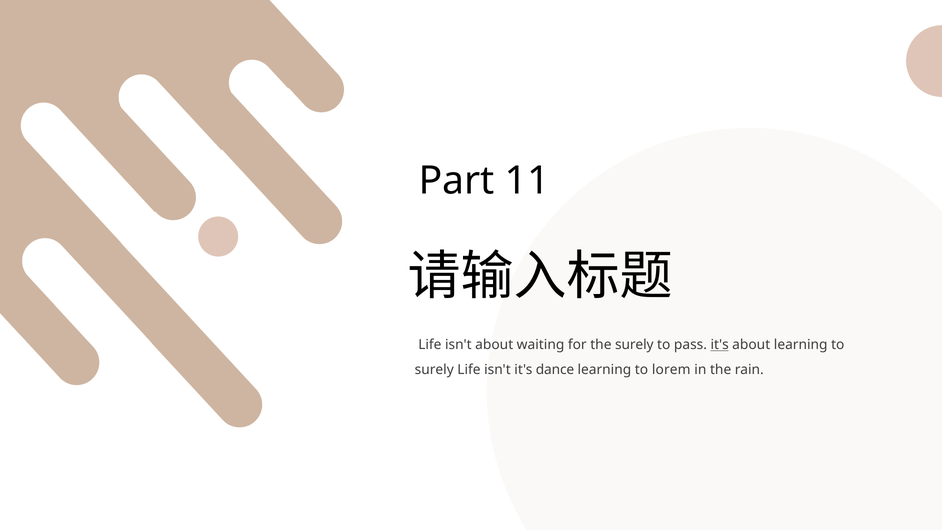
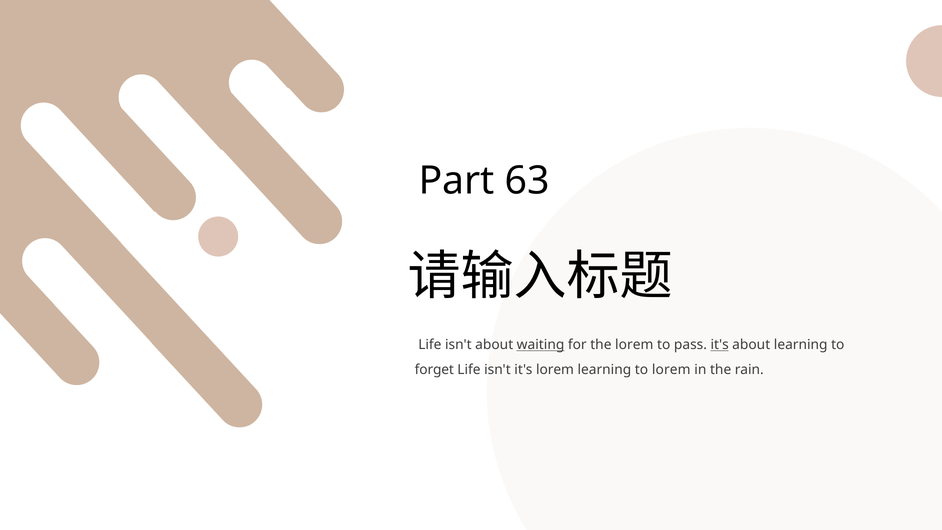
11: 11 -> 63 (527, 181)
waiting underline: none -> present (541, 345)
the surely: surely -> lorem (634, 345)
surely: surely -> forget (434, 370)
it's dance: dance -> lorem (555, 370)
